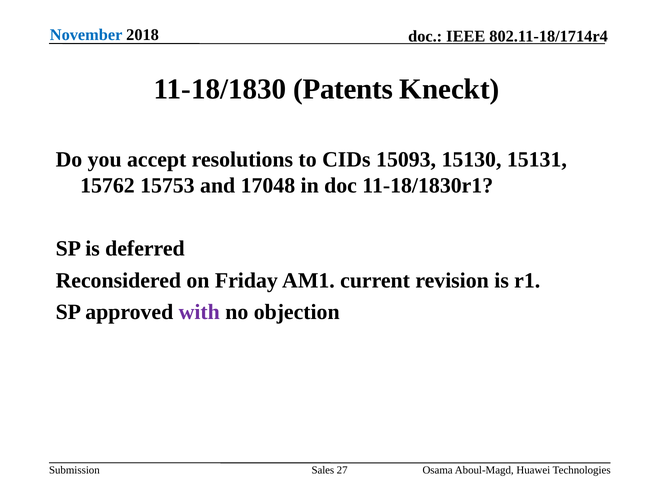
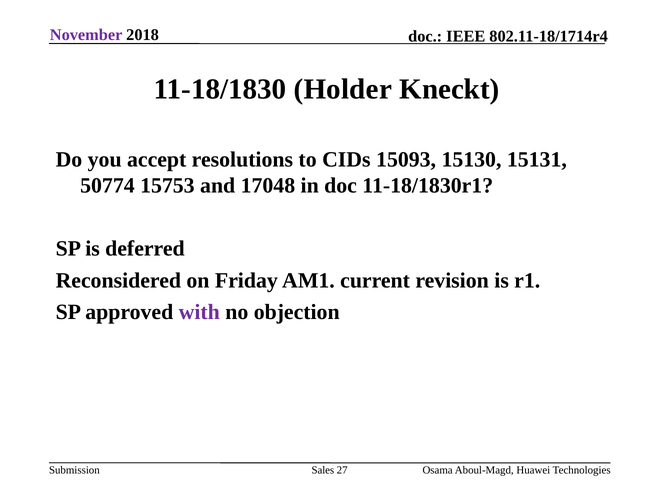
November colour: blue -> purple (86, 35)
Patents: Patents -> Holder (343, 89)
15762: 15762 -> 50774 (107, 186)
